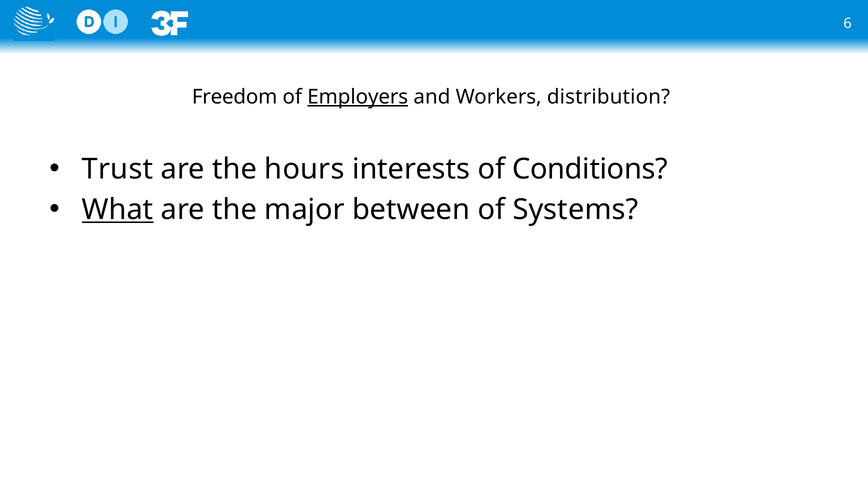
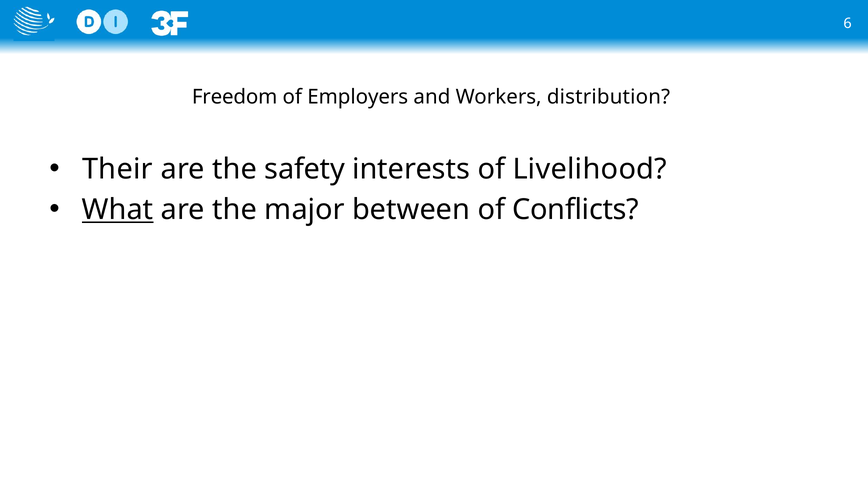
Employers underline: present -> none (358, 97)
Trust: Trust -> Their (117, 169)
hours: hours -> safety (305, 169)
Conditions: Conditions -> Livelihood (590, 169)
Systems: Systems -> Conflicts (576, 210)
